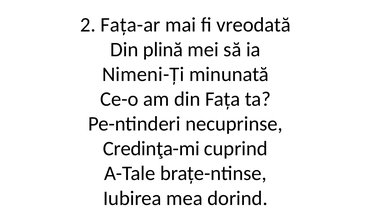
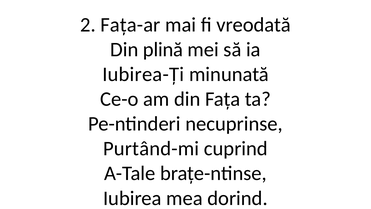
Nimeni-Ți: Nimeni-Ți -> Iubirea-Ți (143, 74)
Credinţa-mi: Credinţa-mi -> Purtând-mi (151, 148)
